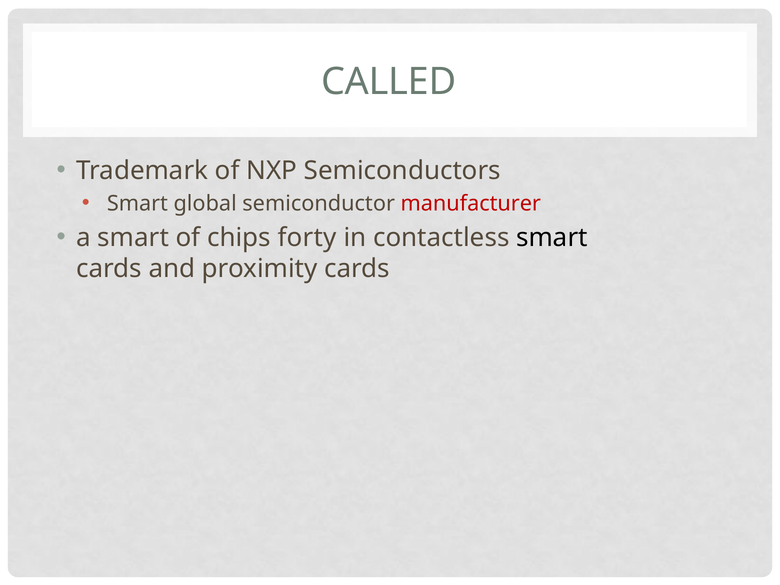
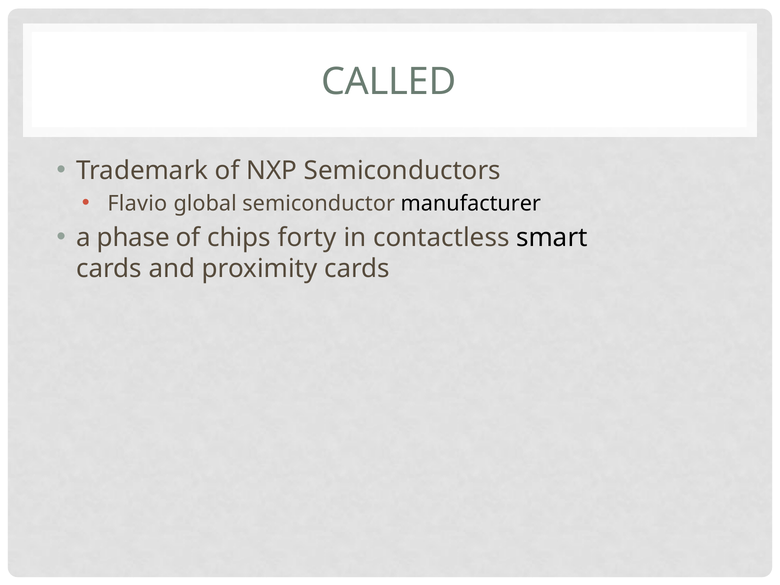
Smart: Smart -> Flavio (137, 203)
manufacturer colour: red -> black (471, 203)
a smart: smart -> phase (133, 238)
